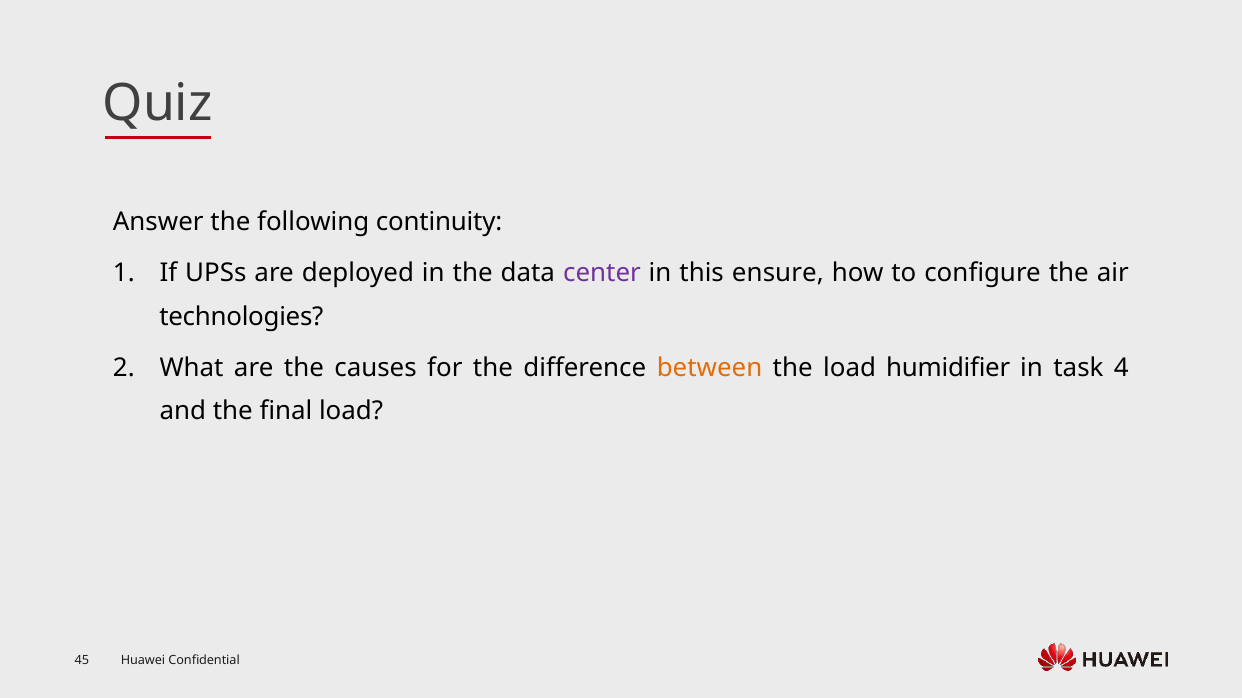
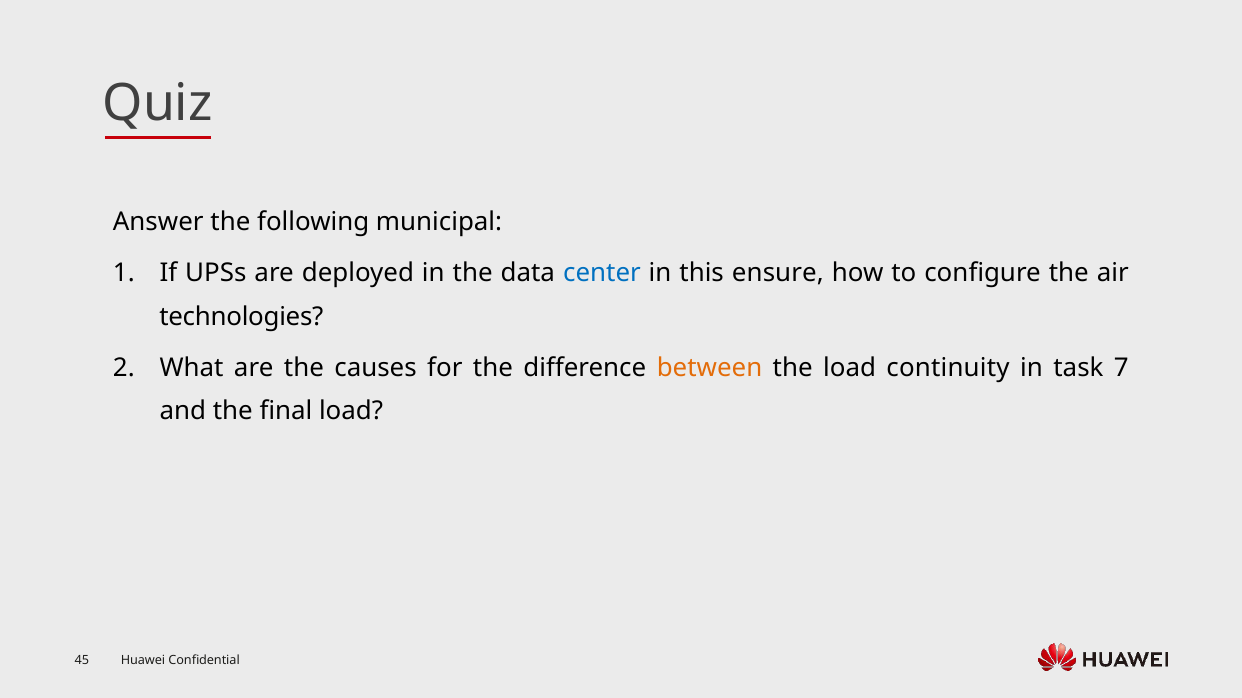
continuity: continuity -> municipal (439, 222)
center colour: purple -> blue (602, 273)
humidifier: humidifier -> continuity (948, 368)
4: 4 -> 7 (1121, 368)
